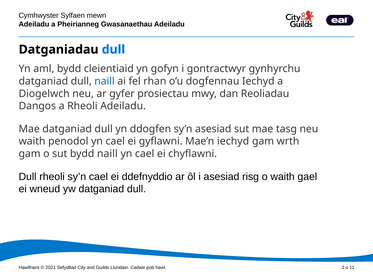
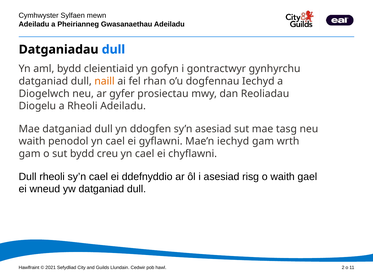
naill colour: blue -> orange (105, 81)
Dangos: Dangos -> Diogelu (37, 106)
bydd naill: naill -> creu (107, 154)
